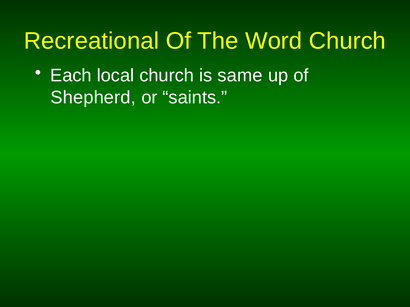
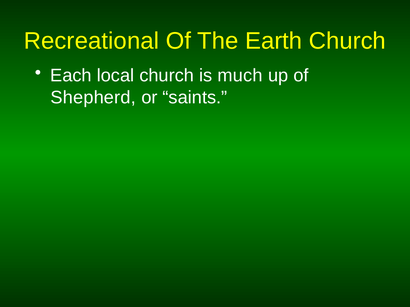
Word: Word -> Earth (274, 41)
same: same -> much (240, 76)
